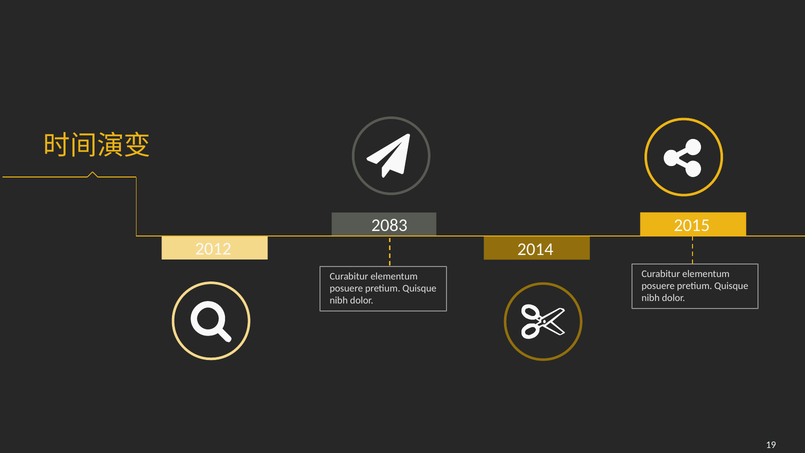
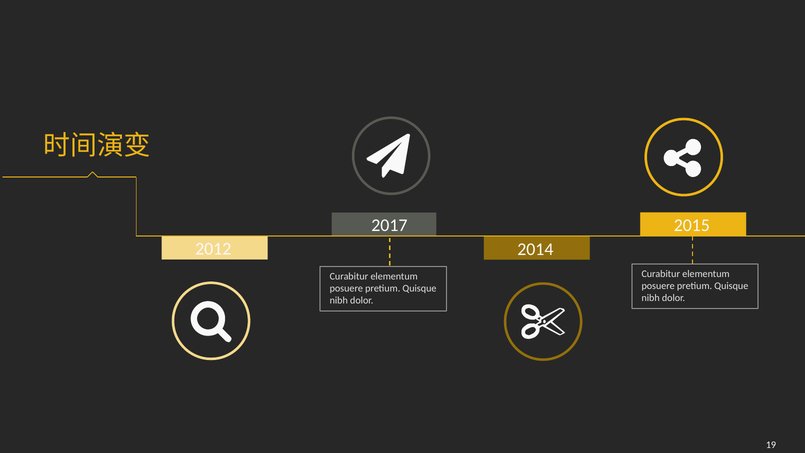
2083: 2083 -> 2017 (389, 225)
